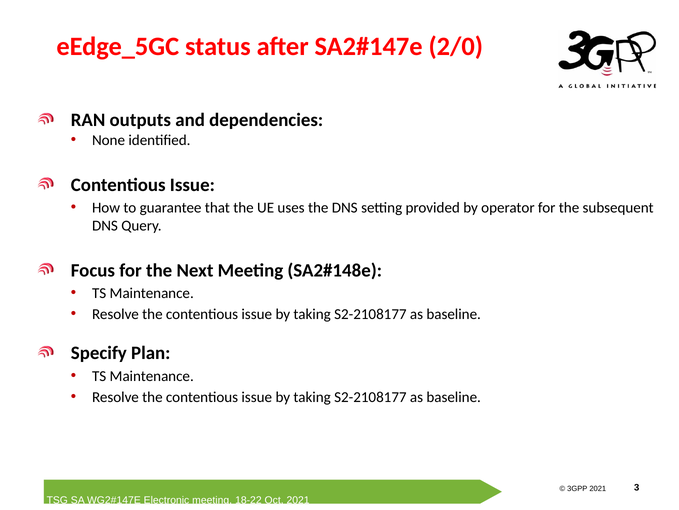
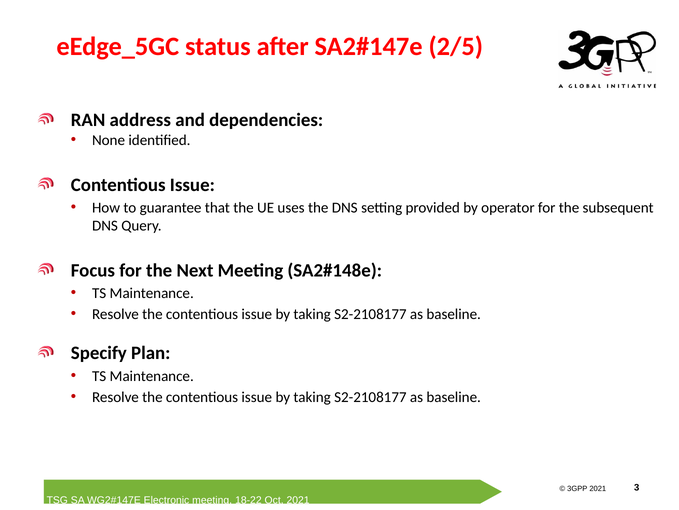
2/0: 2/0 -> 2/5 (456, 47)
outputs: outputs -> address (140, 120)
